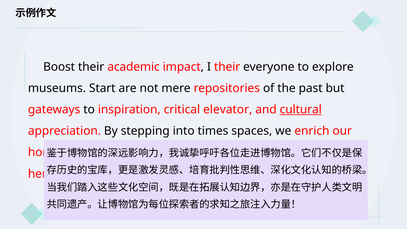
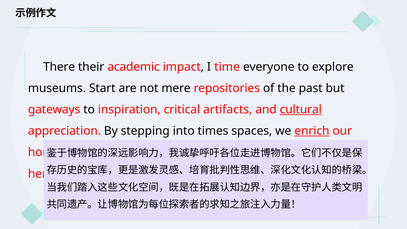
Boost: Boost -> There (59, 67)
I their: their -> time (227, 67)
elevator: elevator -> artifacts (228, 110)
enrich underline: none -> present (312, 131)
